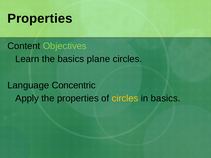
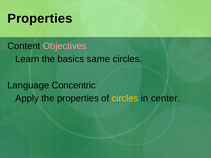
Objectives colour: light green -> pink (65, 46)
plane: plane -> same (98, 59)
in basics: basics -> center (166, 99)
